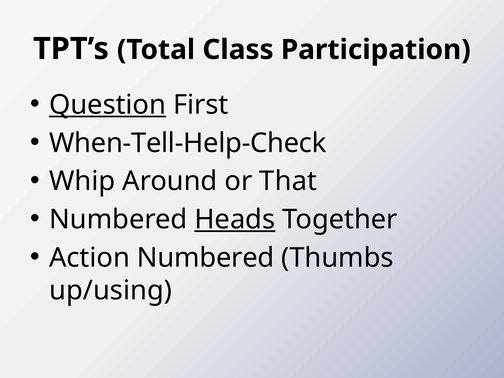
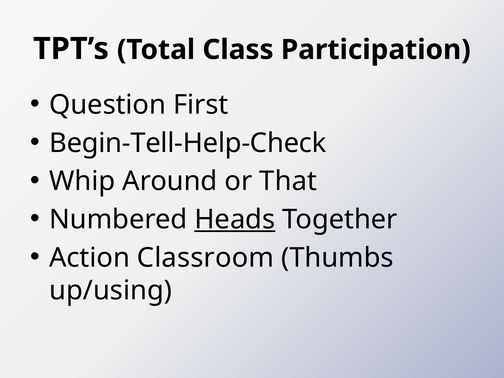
Question underline: present -> none (108, 105)
When-Tell-Help-Check: When-Tell-Help-Check -> Begin-Tell-Help-Check (188, 143)
Action Numbered: Numbered -> Classroom (205, 258)
